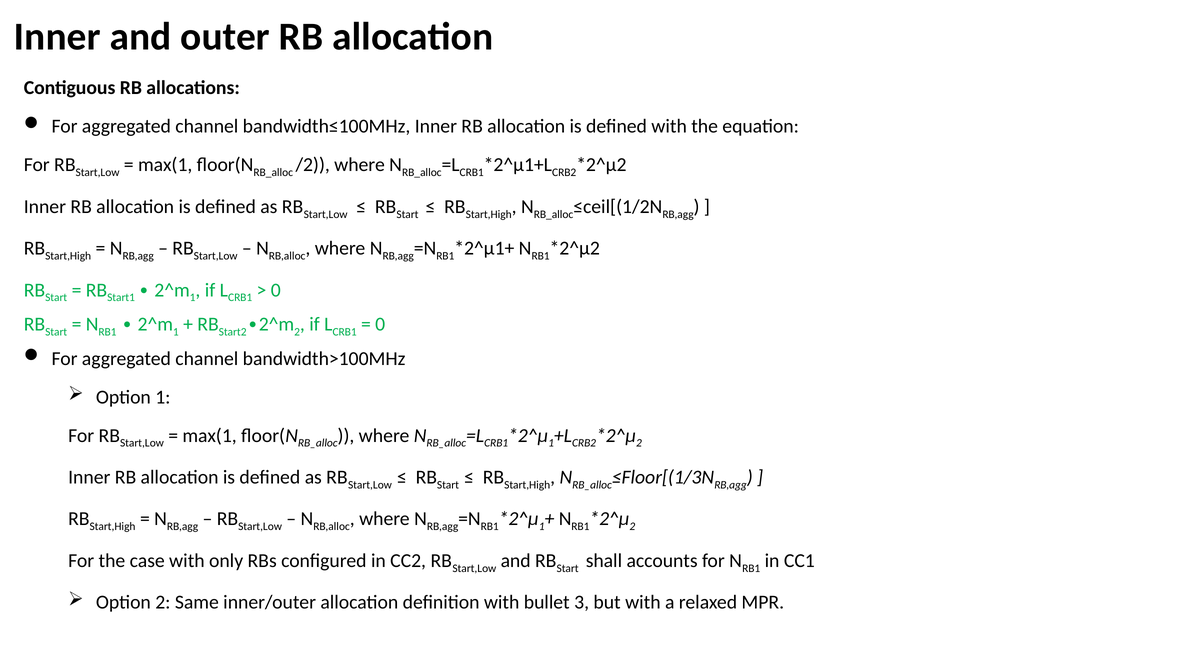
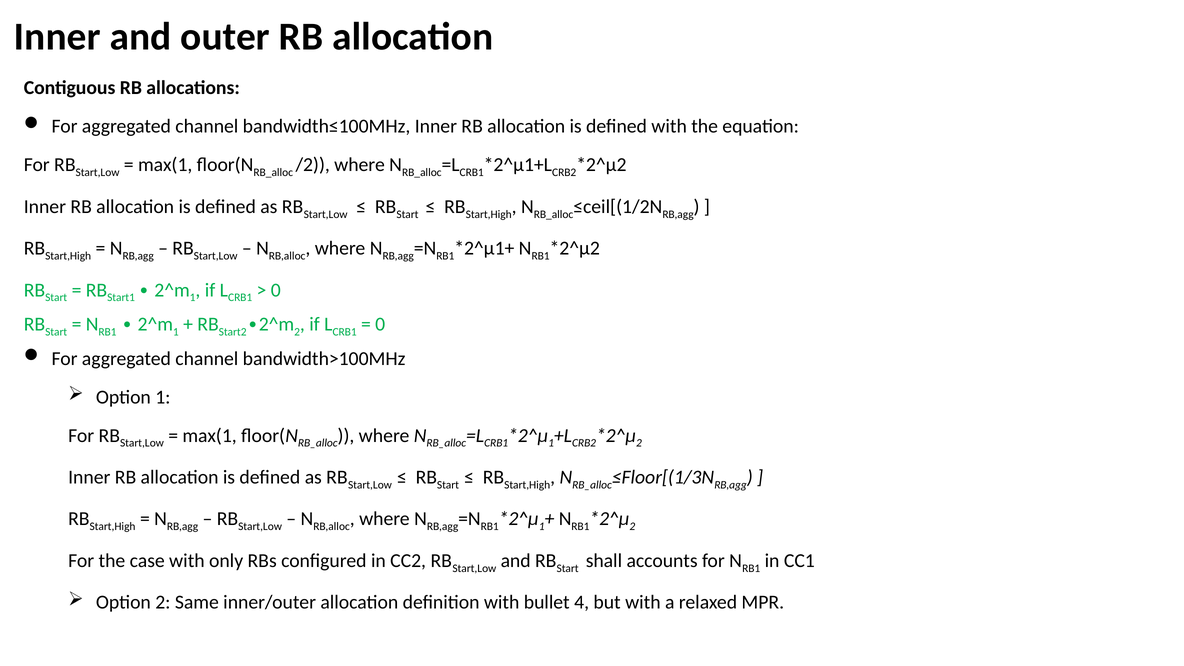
3: 3 -> 4 (582, 602)
